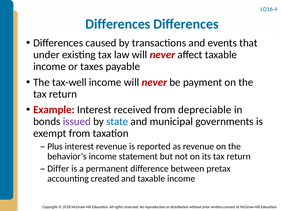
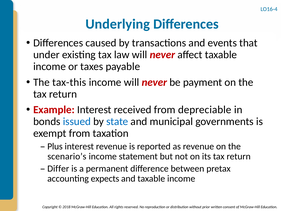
Differences: Differences -> Underlying (118, 24)
tax-well: tax-well -> tax-this (69, 82)
issued colour: purple -> blue (77, 121)
behavior’s: behavior’s -> scenario’s (67, 156)
created: created -> expects (105, 178)
